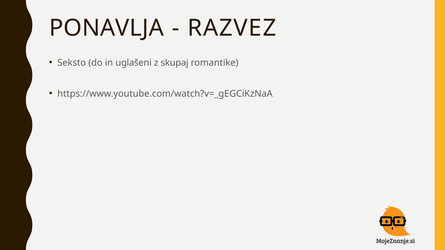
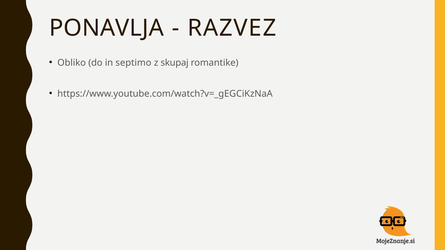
Seksto: Seksto -> Obliko (72, 63)
uglašeni: uglašeni -> septimo (133, 63)
